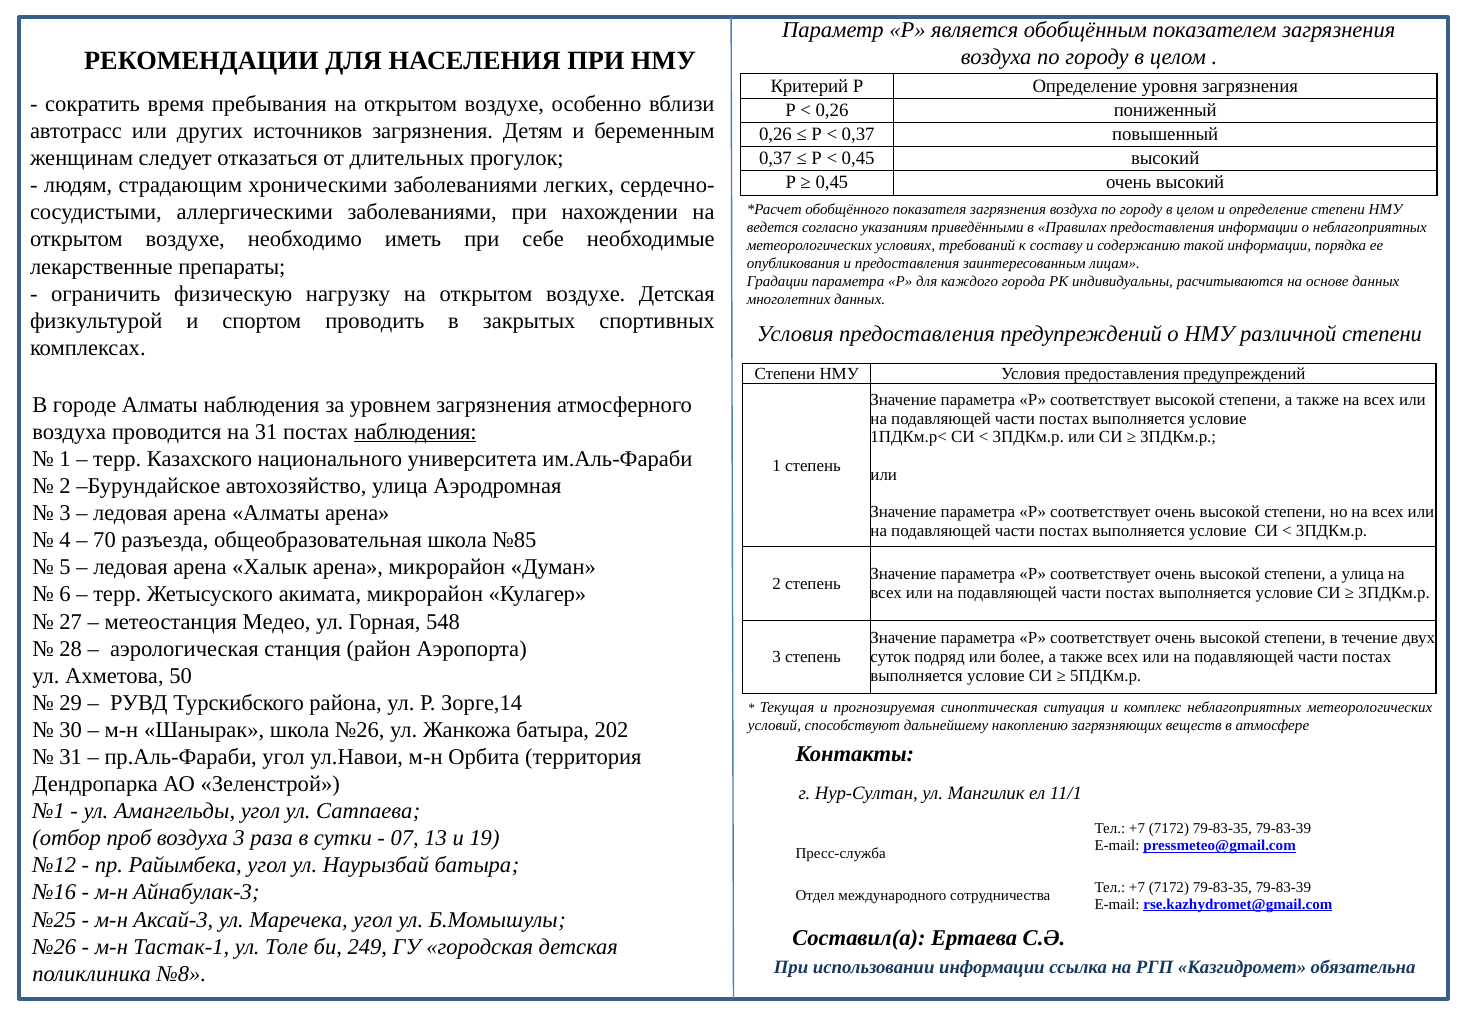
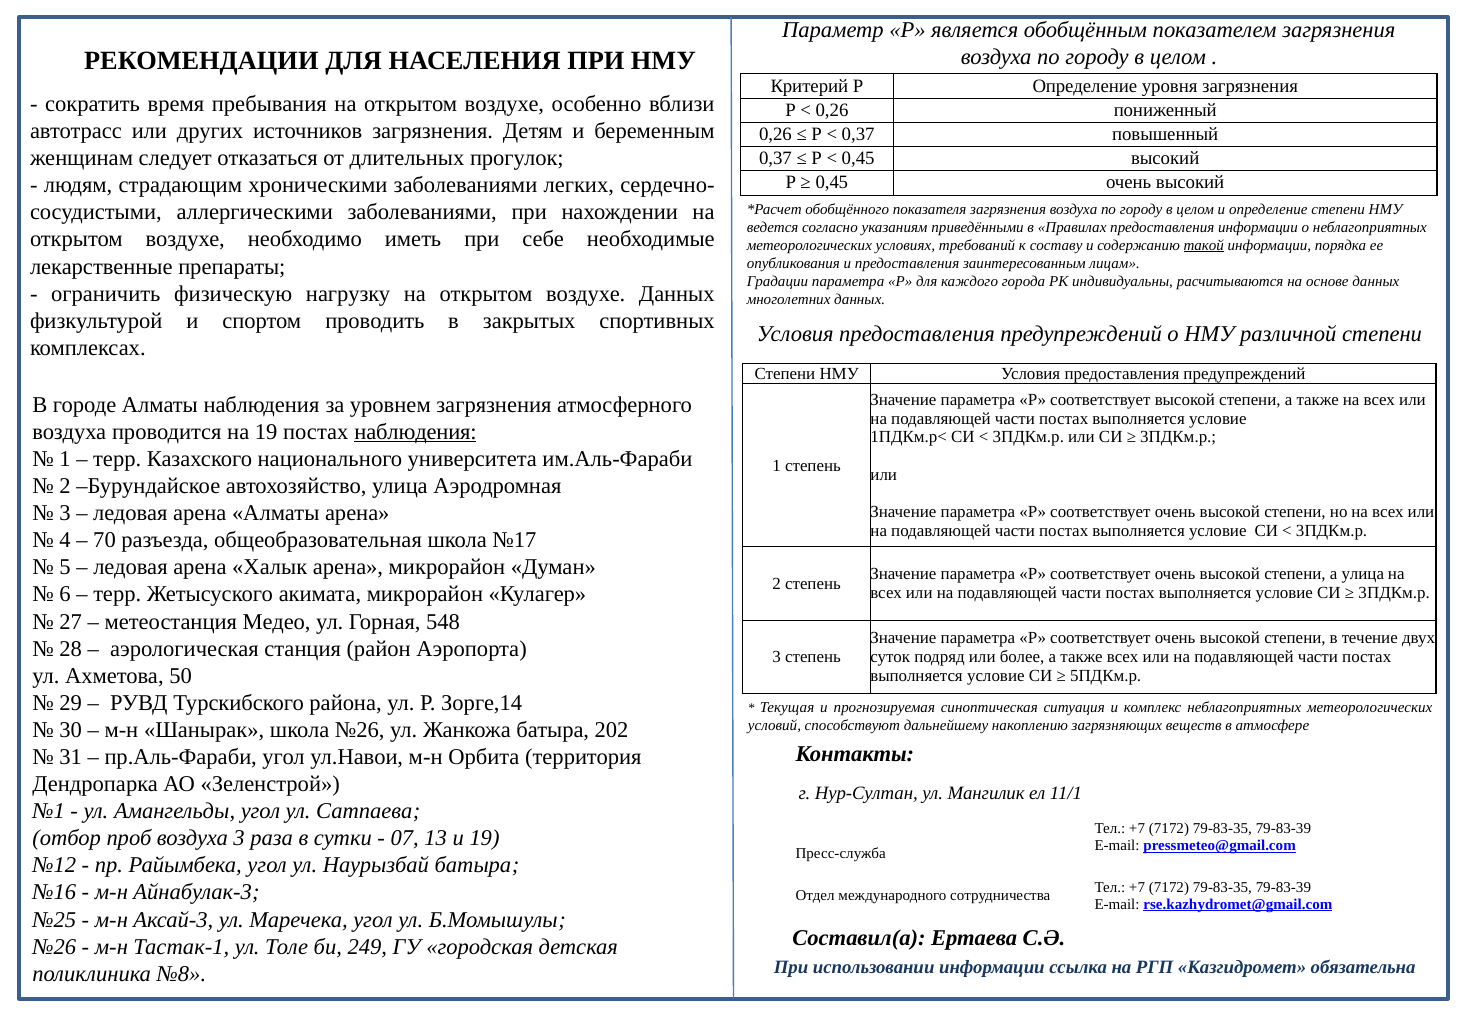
такой underline: none -> present (1204, 245)
воздухе Детская: Детская -> Данных (677, 294)
на 31: 31 -> 19 (266, 432)
№85: №85 -> №17 (514, 540)
